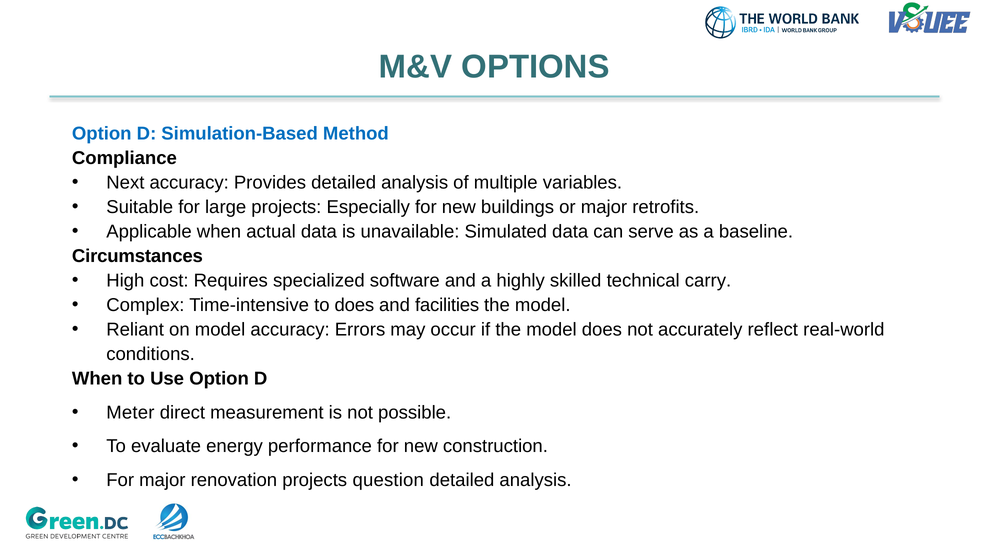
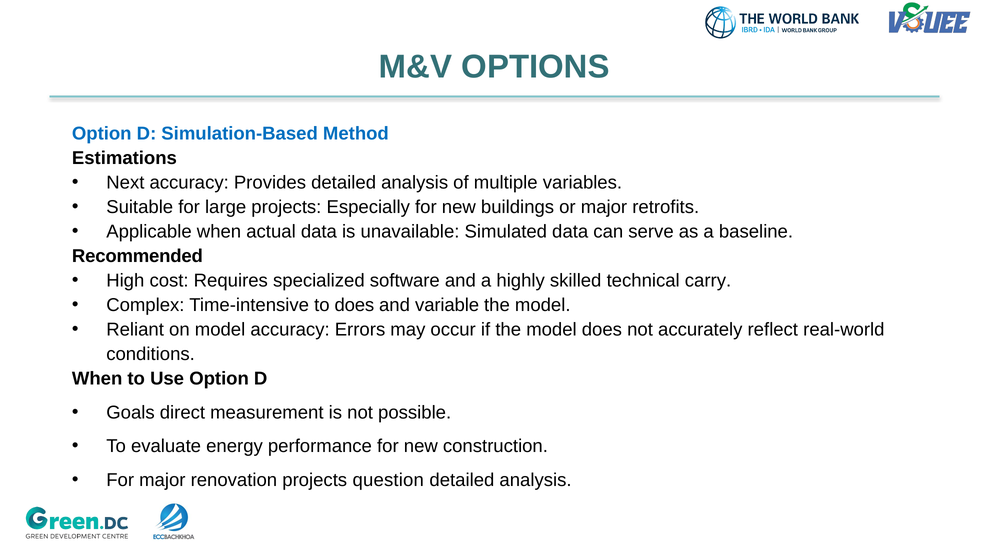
Compliance: Compliance -> Estimations (124, 158)
Circumstances: Circumstances -> Recommended (137, 256)
facilities: facilities -> variable (447, 305)
Meter: Meter -> Goals (130, 412)
